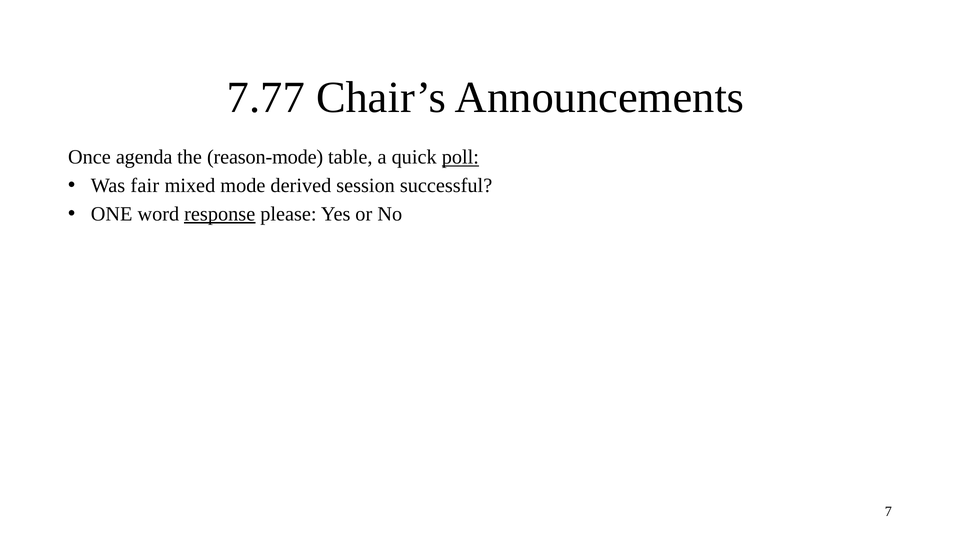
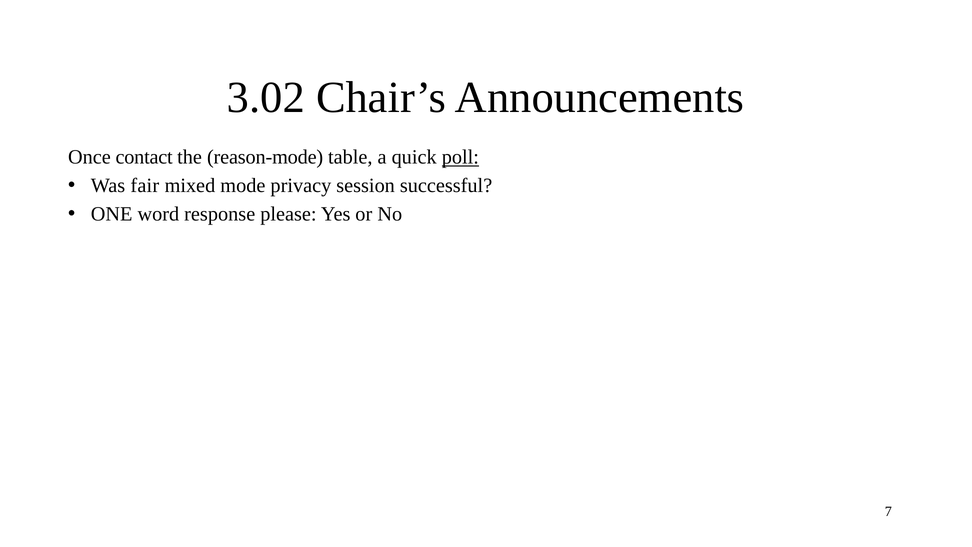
7.77: 7.77 -> 3.02 (266, 97)
agenda: agenda -> contact (144, 157)
derived: derived -> privacy (301, 186)
response underline: present -> none (220, 214)
